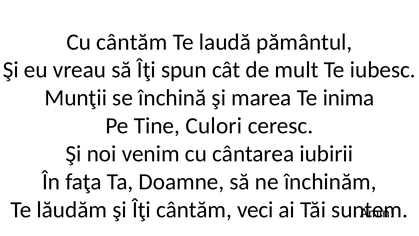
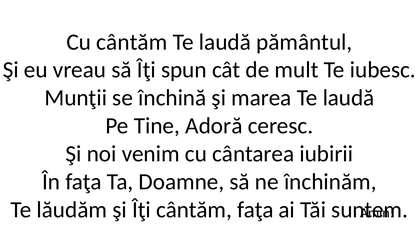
marea Te inima: inima -> laudă (349, 98)
Culori: Culori -> Adoră (214, 126)
cântăm veci: veci -> faţa (255, 210)
